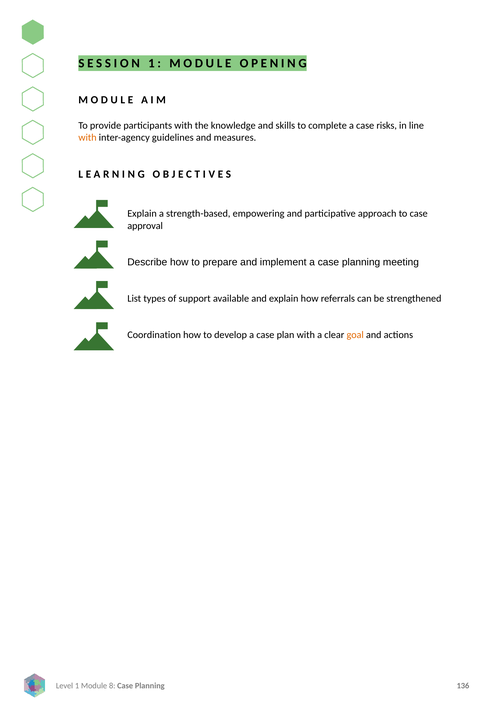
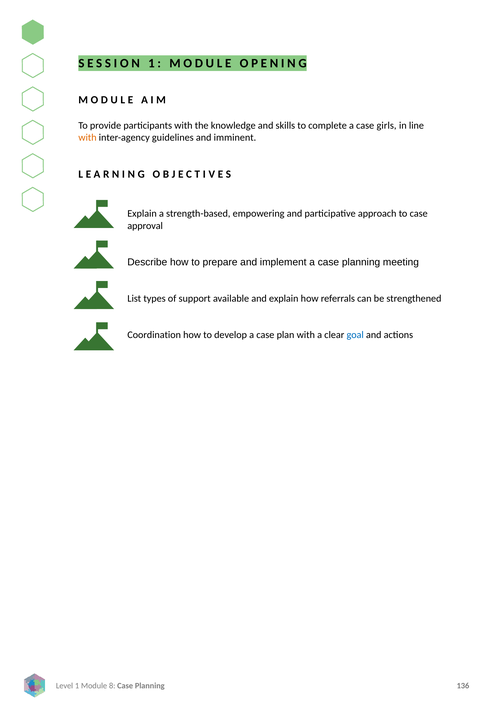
risks: risks -> girls (387, 125)
measures: measures -> imminent (235, 138)
goal colour: orange -> blue (355, 335)
